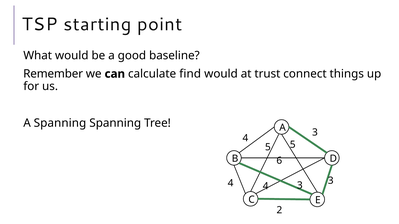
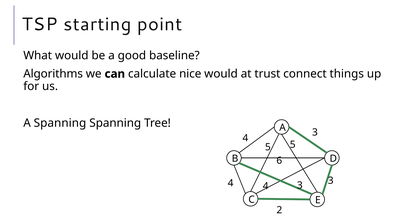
Remember: Remember -> Algorithms (53, 74)
find: find -> nice (190, 74)
